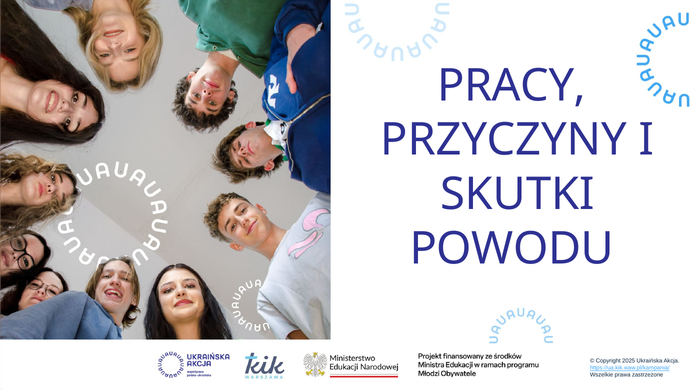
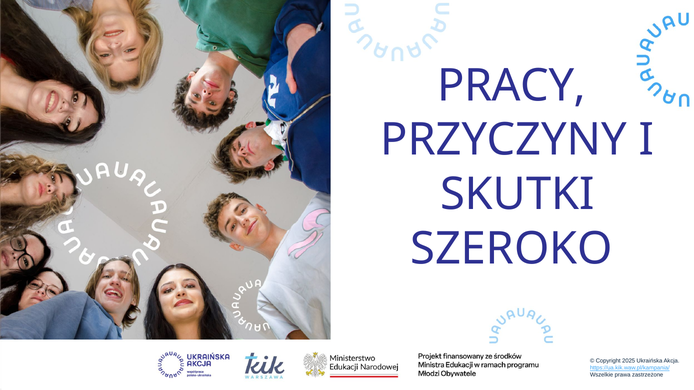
POWODU: POWODU -> SZEROKO (511, 249)
